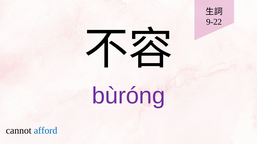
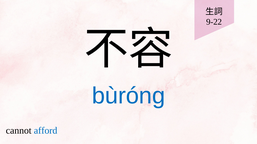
bùróng colour: purple -> blue (128, 96)
